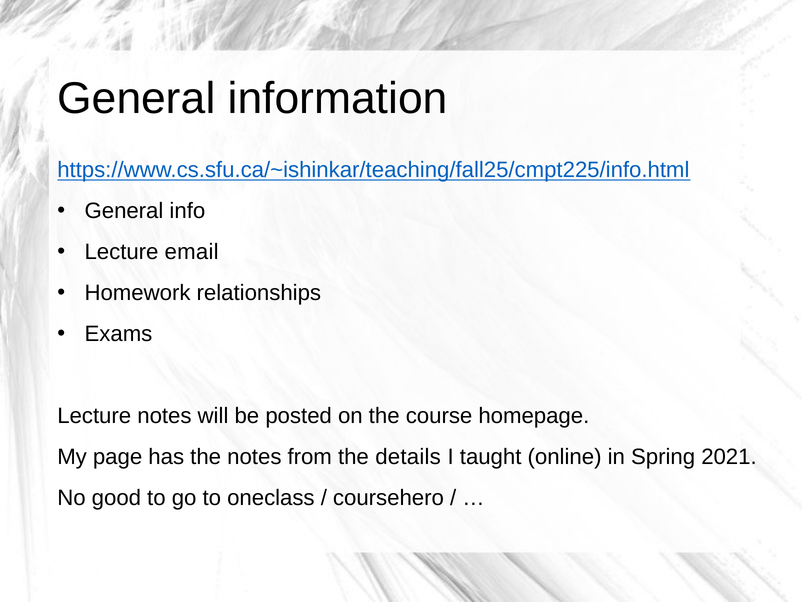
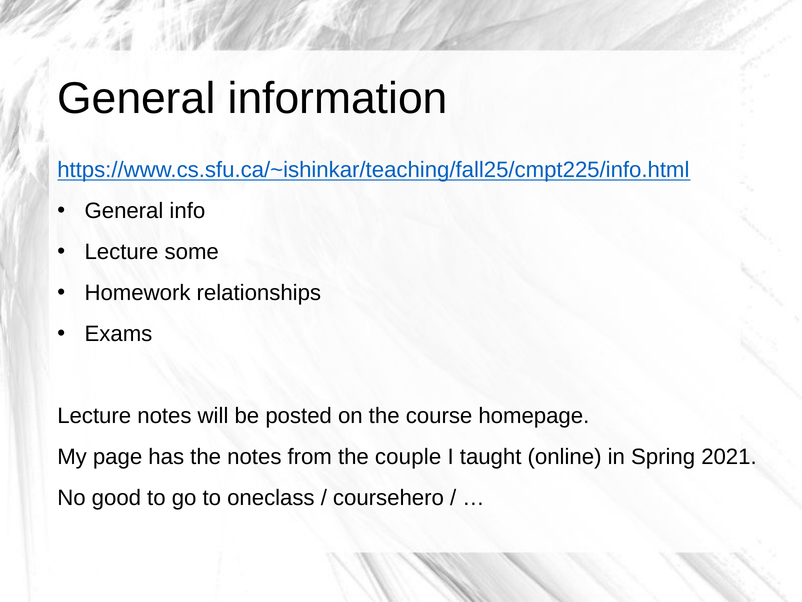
email: email -> some (192, 252)
details: details -> couple (408, 457)
